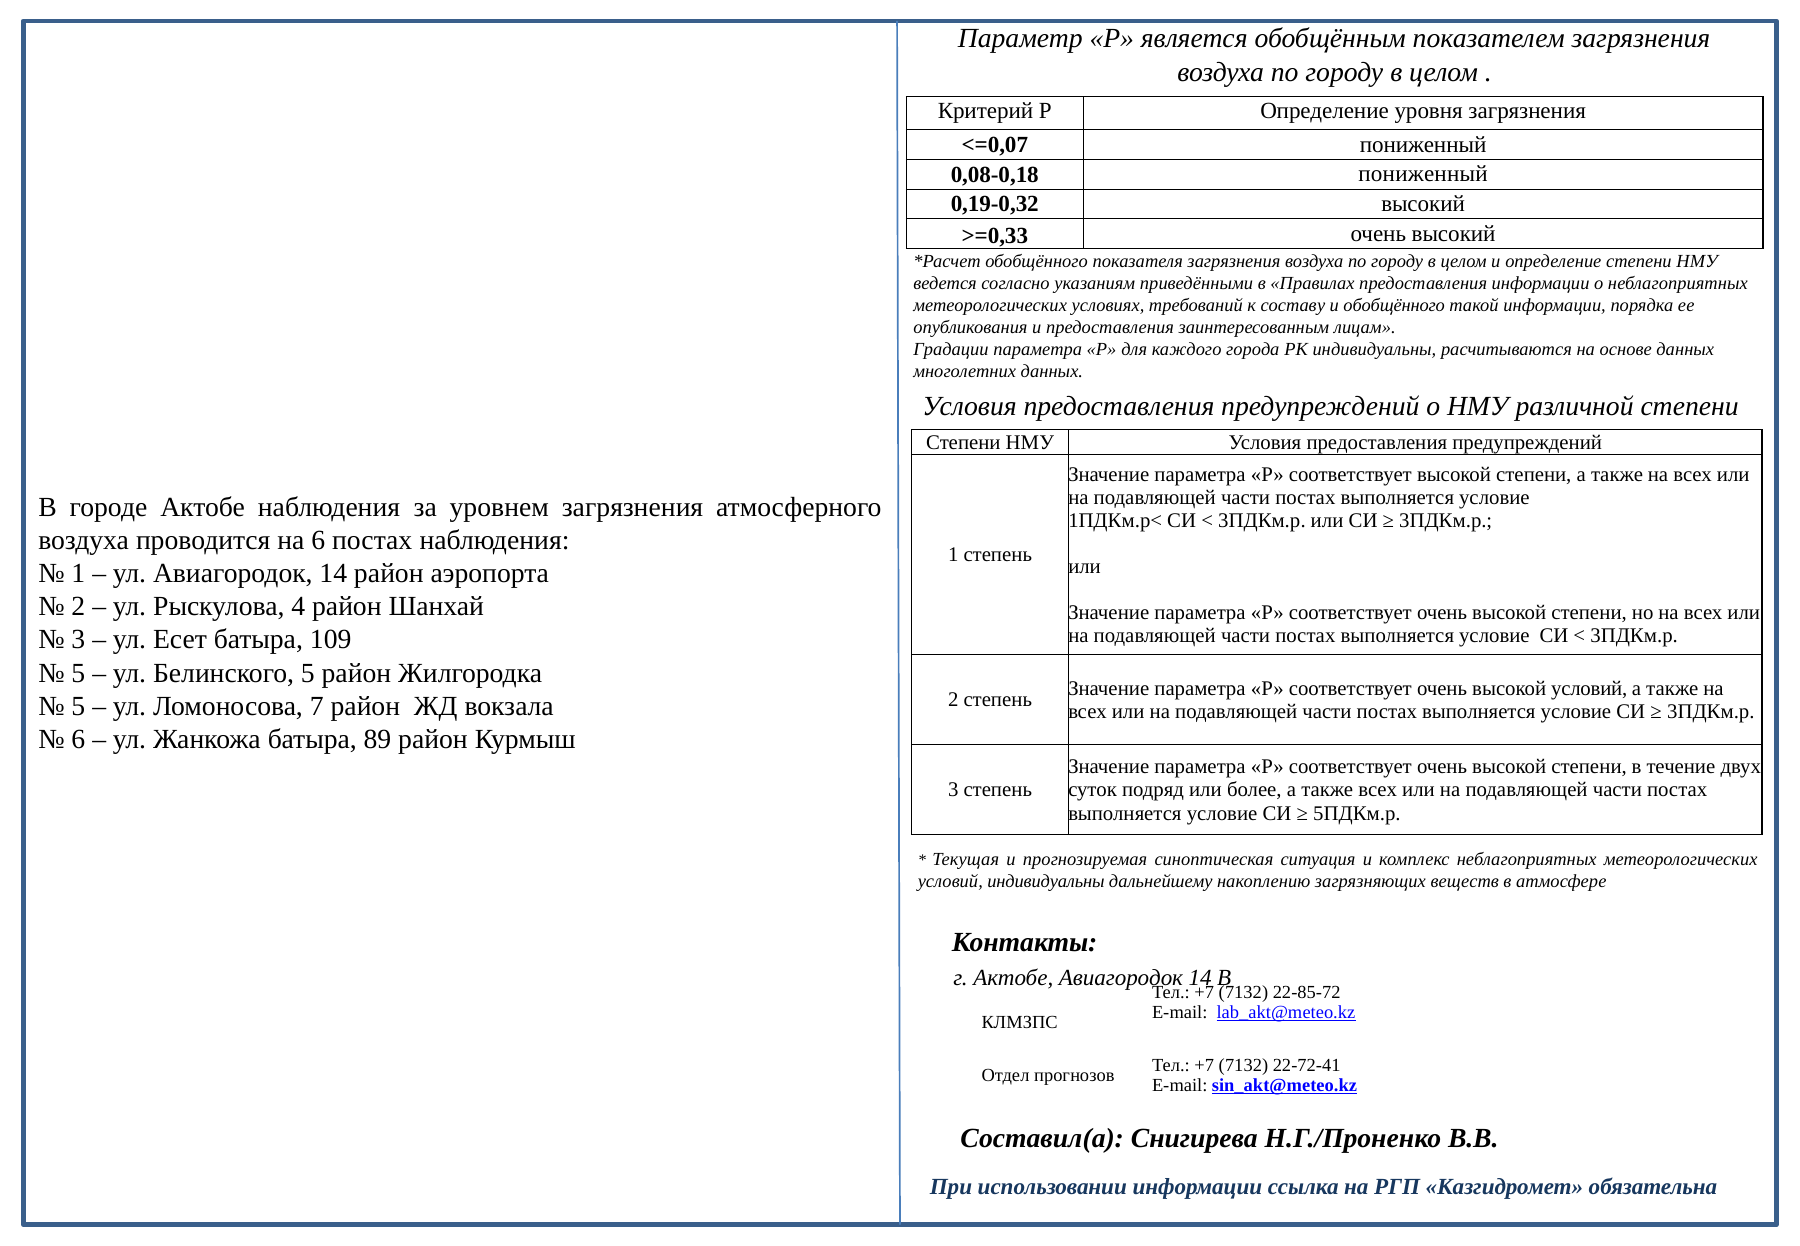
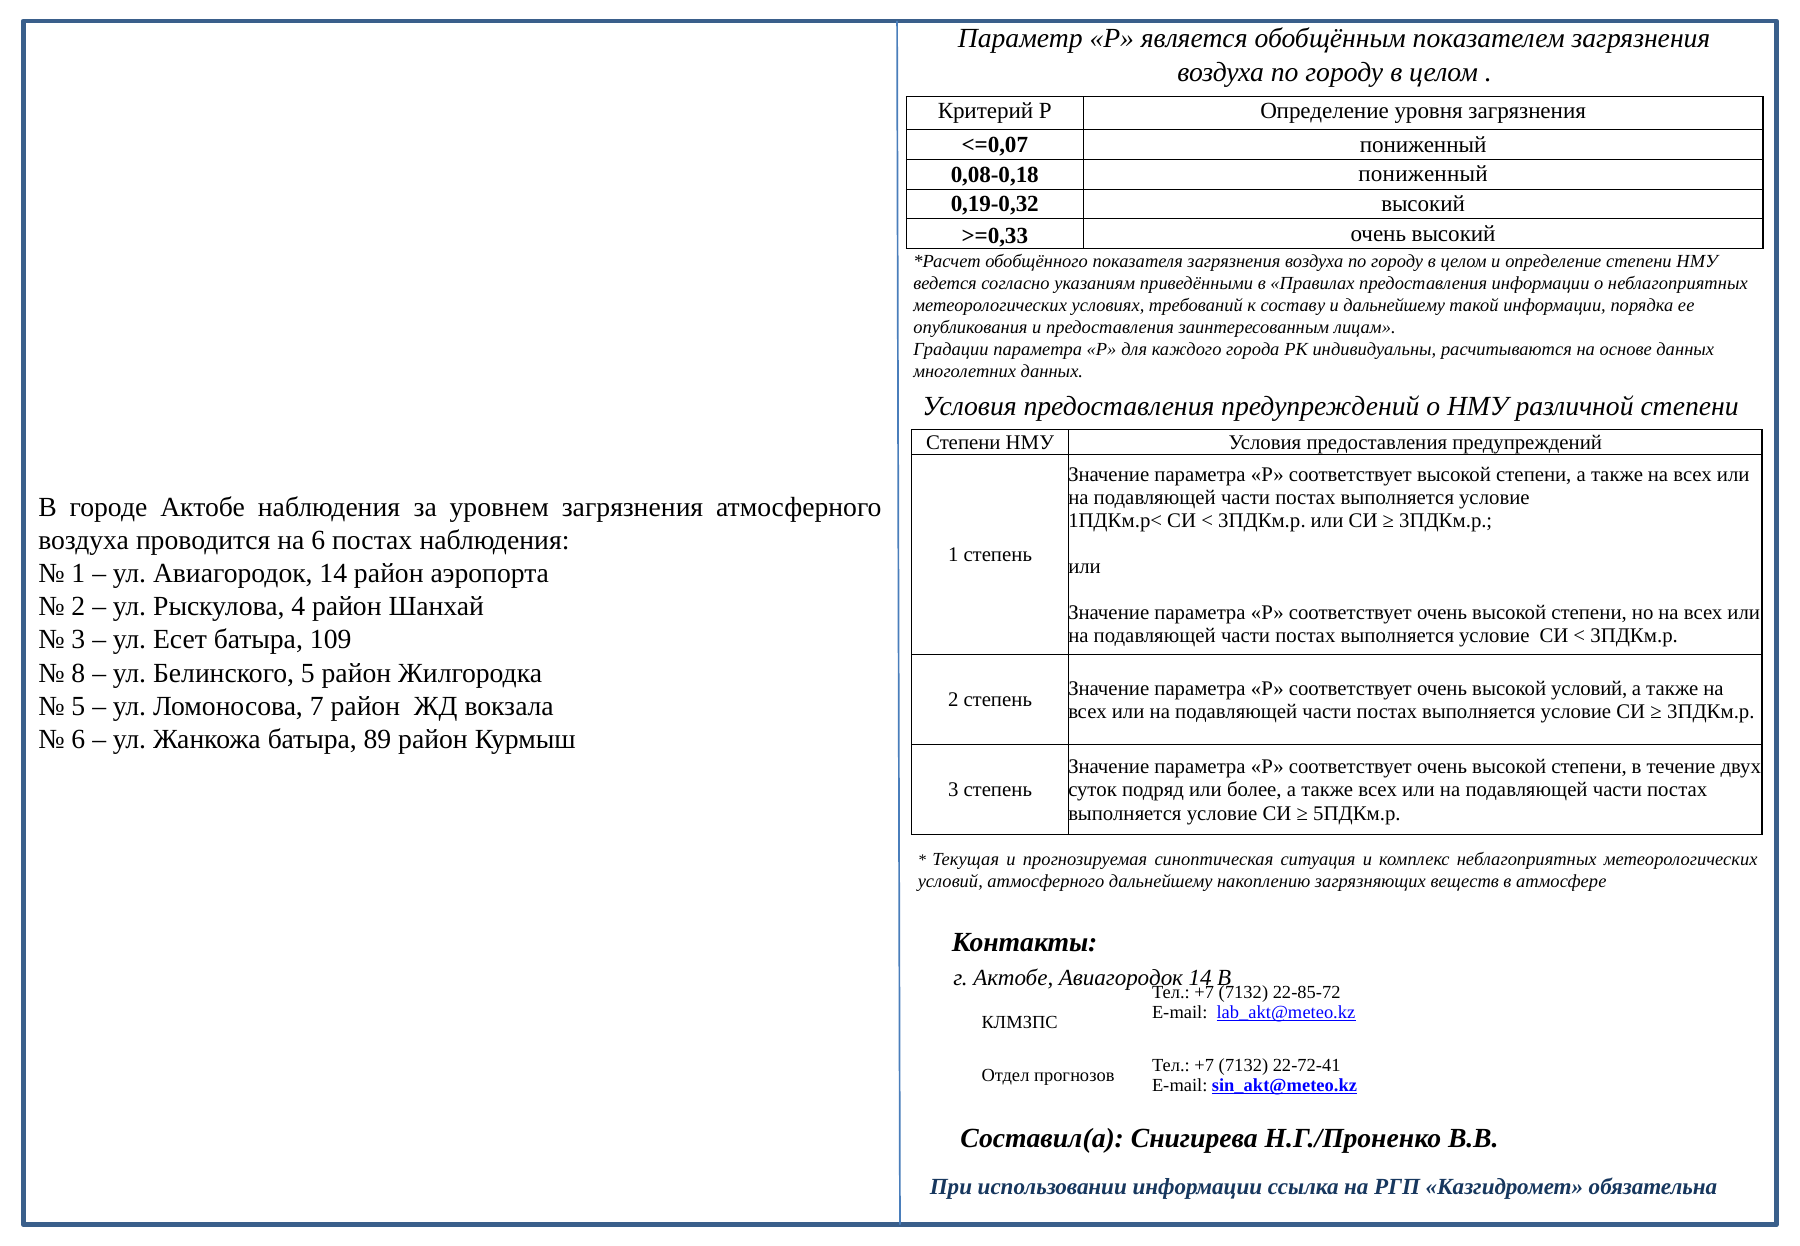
и обобщённого: обобщённого -> дальнейшему (1394, 305)
5: 5 -> 8 (78, 673)
условий индивидуальны: индивидуальны -> атмосферного (1046, 882)
